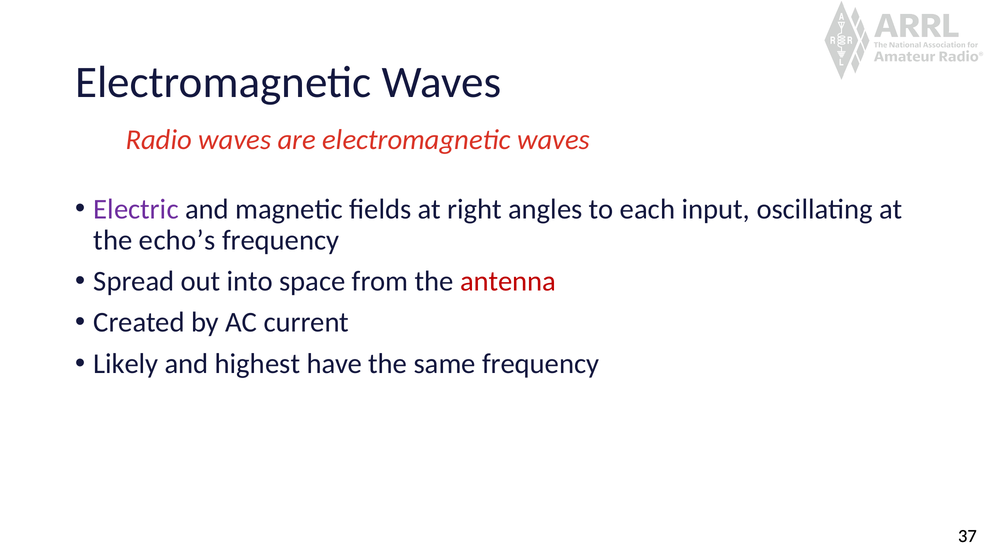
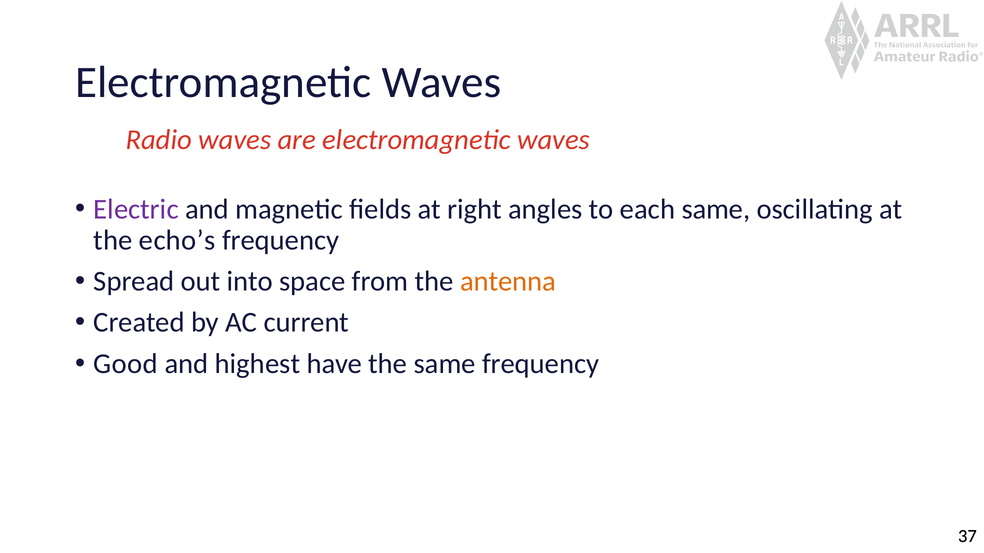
each input: input -> same (716, 209)
antenna colour: red -> orange (508, 282)
Likely: Likely -> Good (126, 364)
